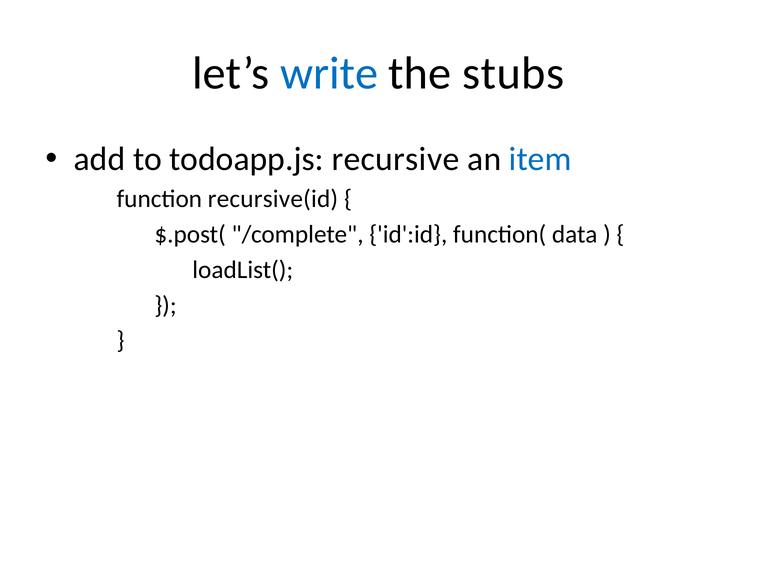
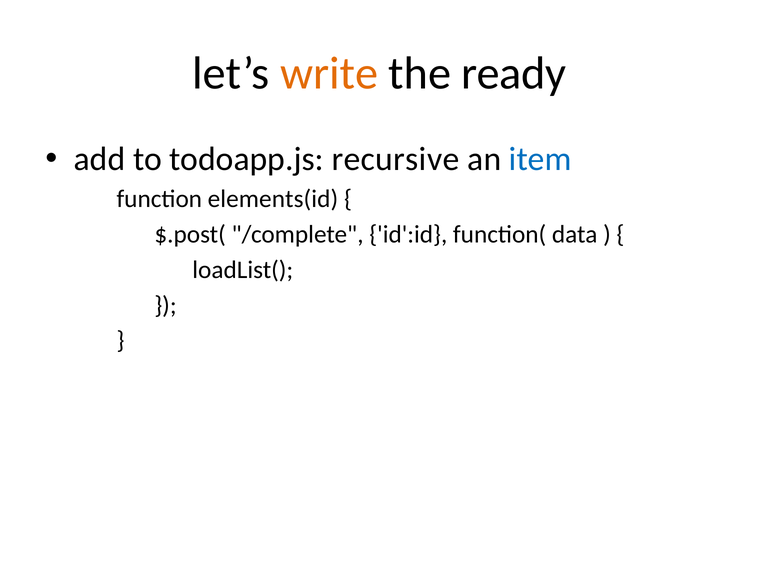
write colour: blue -> orange (329, 73)
stubs: stubs -> ready (514, 73)
recursive(id: recursive(id -> elements(id (273, 199)
